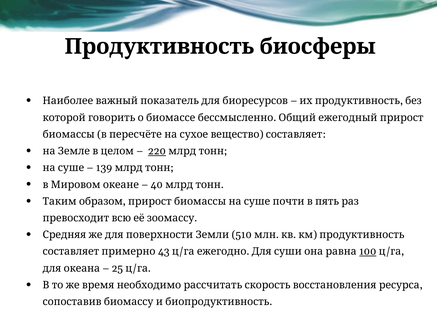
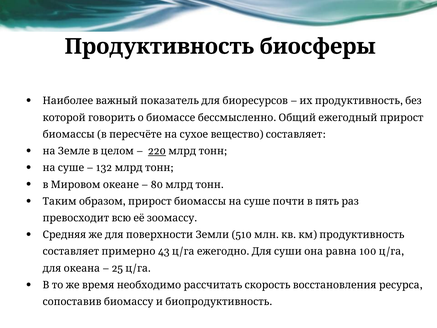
139: 139 -> 132 (104, 168)
40: 40 -> 80 (157, 184)
100 underline: present -> none (368, 251)
